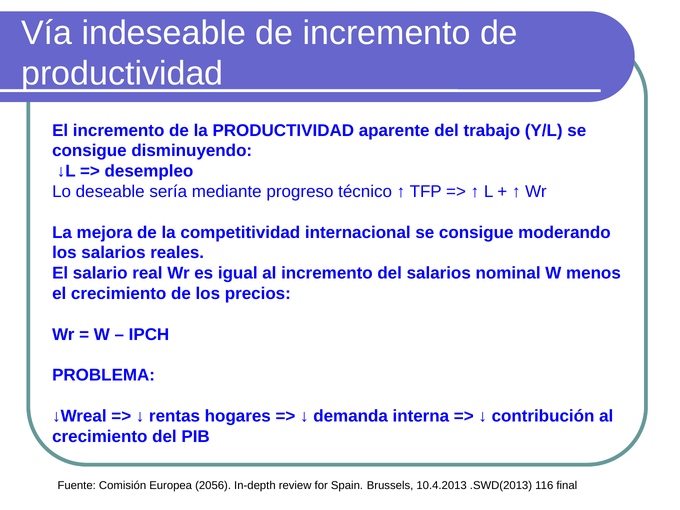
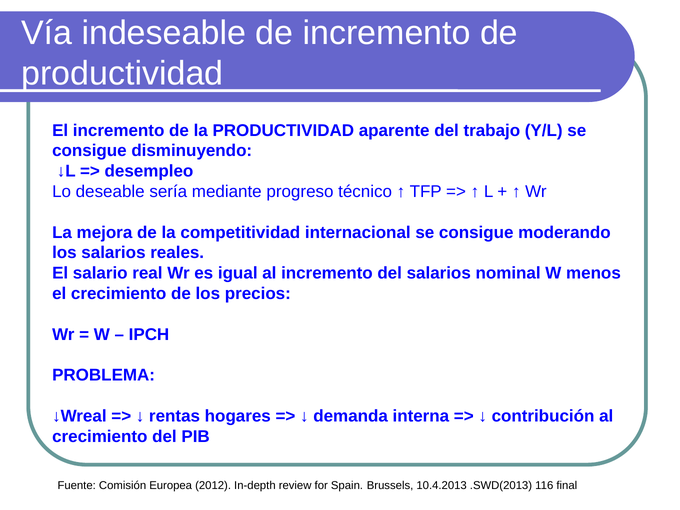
2056: 2056 -> 2012 (213, 485)
